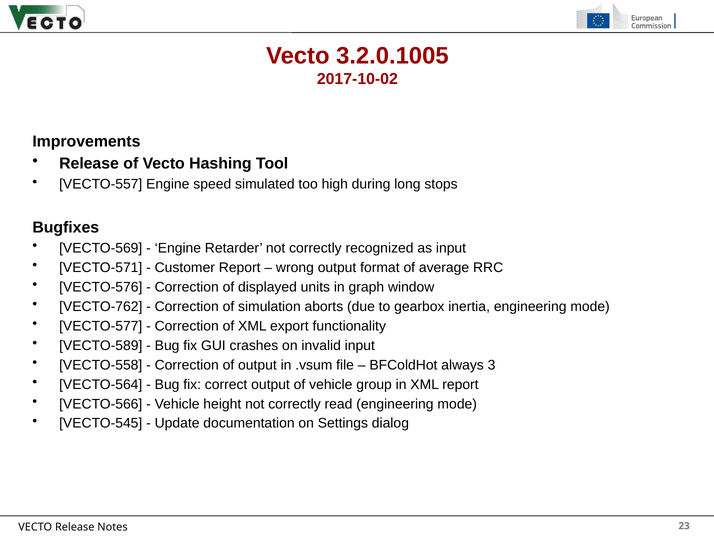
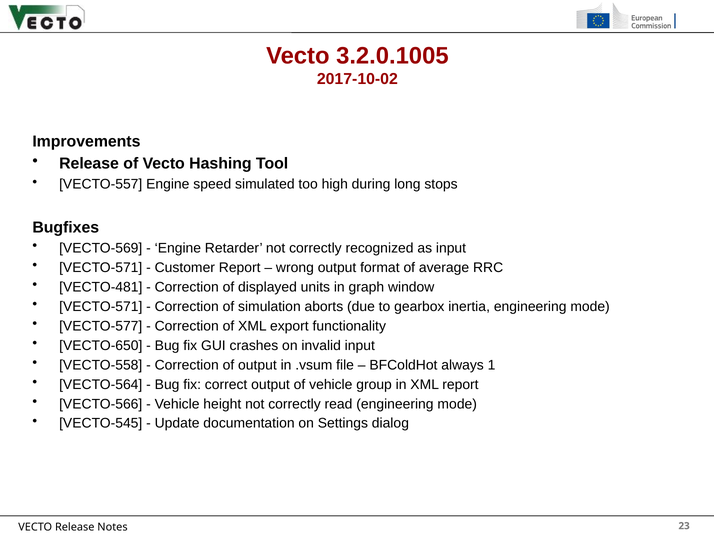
VECTO-576: VECTO-576 -> VECTO-481 (101, 287)
VECTO-762: VECTO-762 -> VECTO-571 (101, 306)
VECTO-589: VECTO-589 -> VECTO-650 (101, 345)
3: 3 -> 1 (492, 365)
